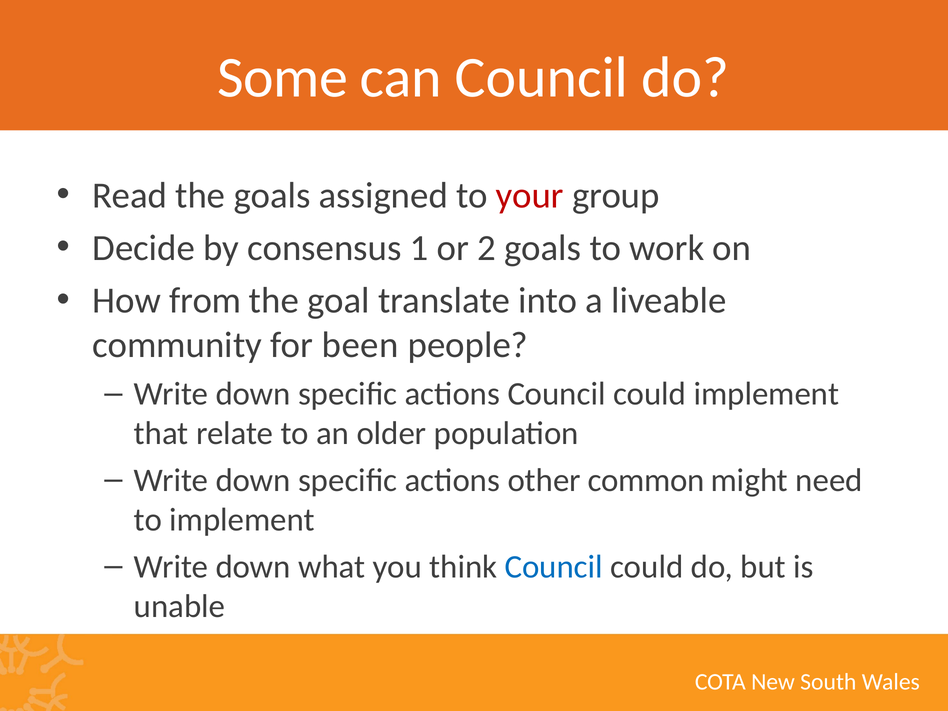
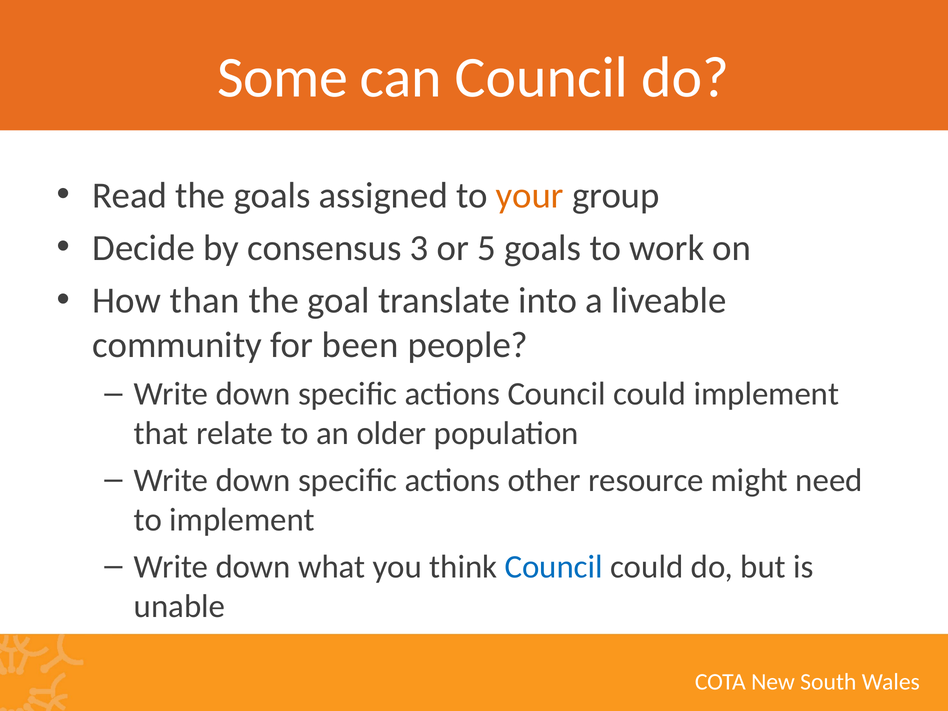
your colour: red -> orange (530, 195)
1: 1 -> 3 (419, 248)
2: 2 -> 5 (487, 248)
from: from -> than (205, 301)
common: common -> resource (646, 480)
